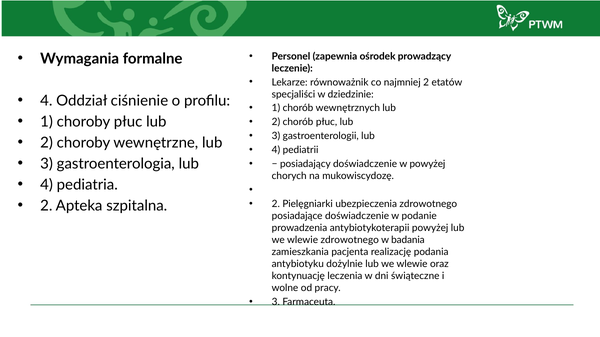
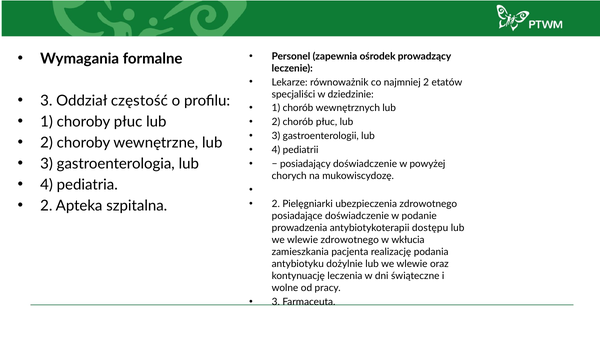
4: 4 -> 3 (46, 101)
ciśnienie: ciśnienie -> częstość (139, 101)
antybiotykoterapii powyżej: powyżej -> dostępu (430, 228)
badania: badania -> wkłucia (408, 240)
